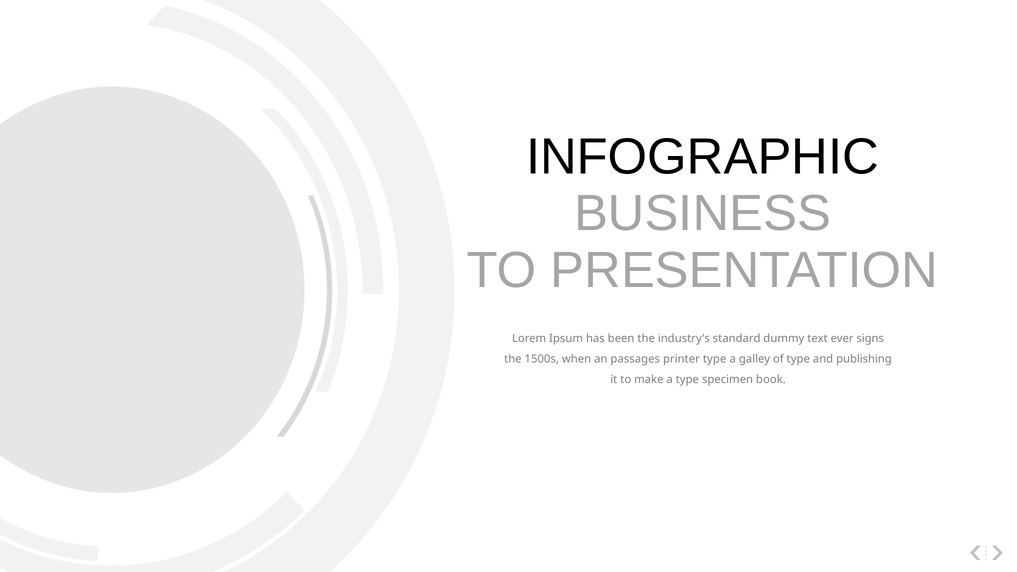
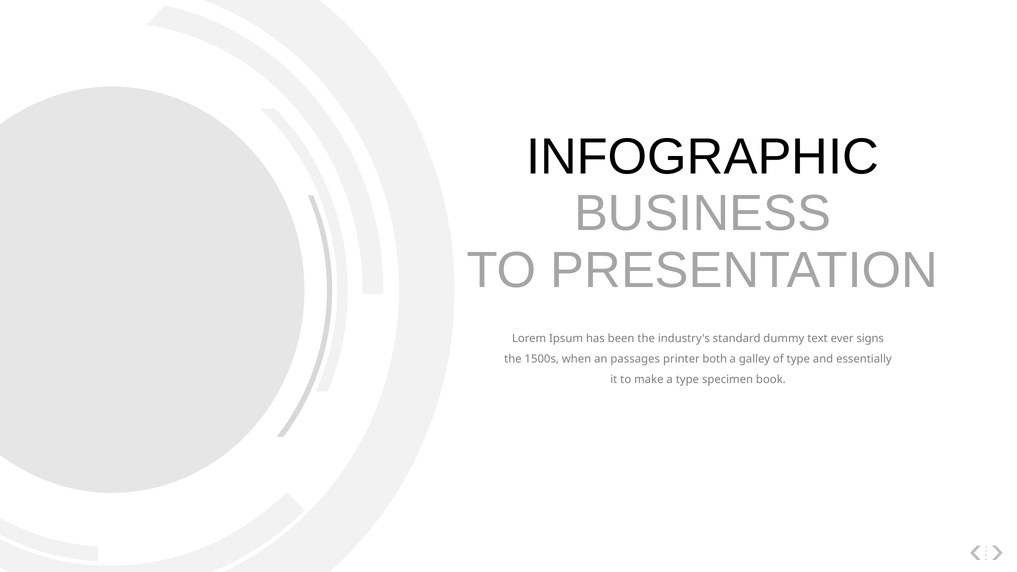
printer type: type -> both (715, 359)
publishing: publishing -> essentially (864, 359)
